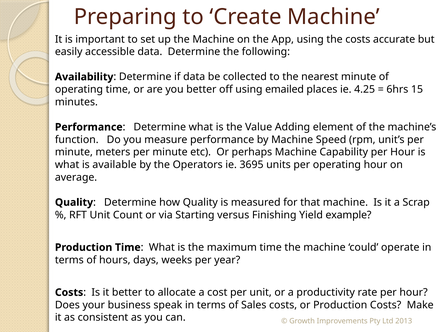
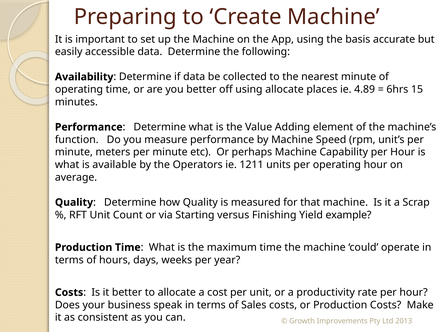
the costs: costs -> basis (358, 39)
using emailed: emailed -> allocate (284, 89)
4.25: 4.25 -> 4.89 (365, 89)
3695: 3695 -> 1211 (252, 165)
